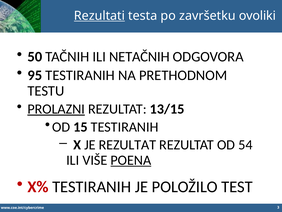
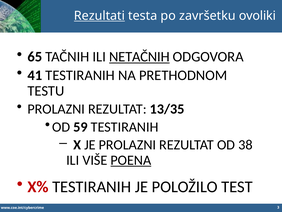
50: 50 -> 65 (35, 57)
NETAČNIH underline: none -> present (139, 57)
95: 95 -> 41 (35, 75)
PROLAZNI underline: present -> none (56, 109)
13/15: 13/15 -> 13/35 (167, 109)
15: 15 -> 59 (80, 127)
JE REZULTAT: REZULTAT -> PROLAZNI (127, 145)
54: 54 -> 38 (245, 145)
